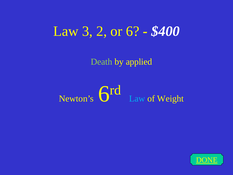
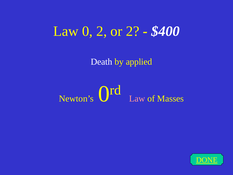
Law 3: 3 -> 0 (87, 31)
or 6: 6 -> 2 (133, 31)
Death colour: light green -> white (102, 62)
Newton’s 6: 6 -> 0 (104, 94)
Law colour: light blue -> pink (137, 98)
Weight: Weight -> Masses (170, 98)
